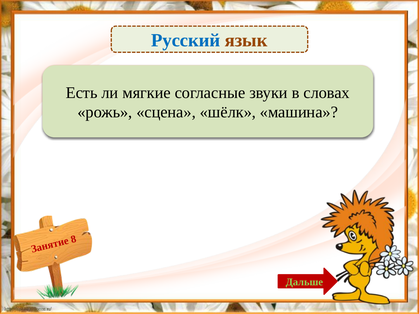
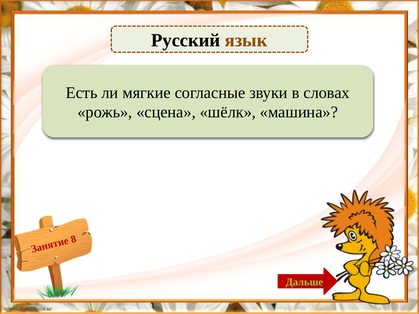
Русский colour: blue -> black (186, 41)
